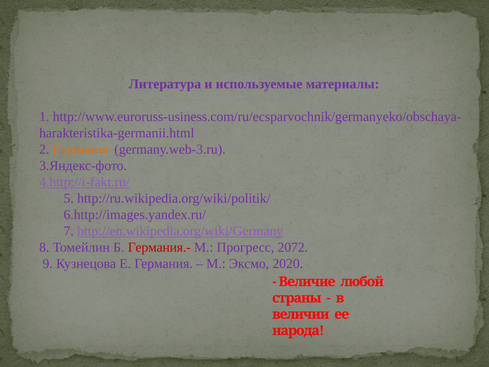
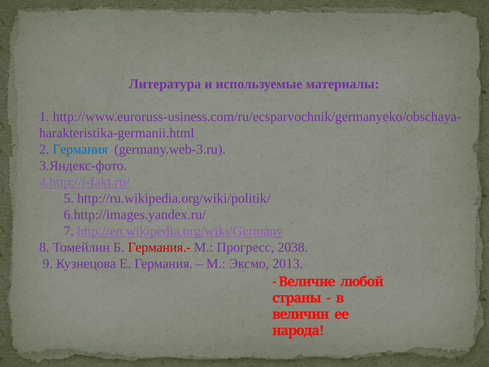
Германия colour: orange -> blue (80, 149)
2072: 2072 -> 2038 (293, 247)
2020: 2020 -> 2013 (288, 263)
